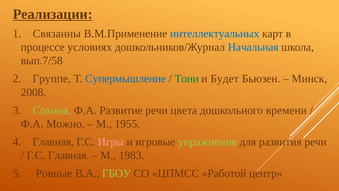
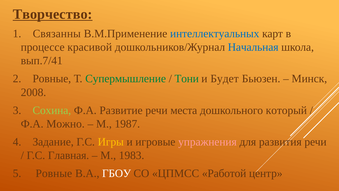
Реализации: Реализации -> Творчество (53, 14)
условиях: условиях -> красивой (90, 47)
вып.7/58: вып.7/58 -> вып.7/41 (42, 61)
2 Группе: Группе -> Ровные (52, 79)
Супермышление colour: blue -> green (126, 79)
цвета: цвета -> места (184, 110)
времени: времени -> который (286, 110)
1955: 1955 -> 1987 (127, 124)
4 Главная: Главная -> Задание (53, 142)
Игры colour: pink -> yellow (111, 142)
упражнения colour: light green -> pink (207, 142)
ГБОУ colour: light green -> white (117, 173)
